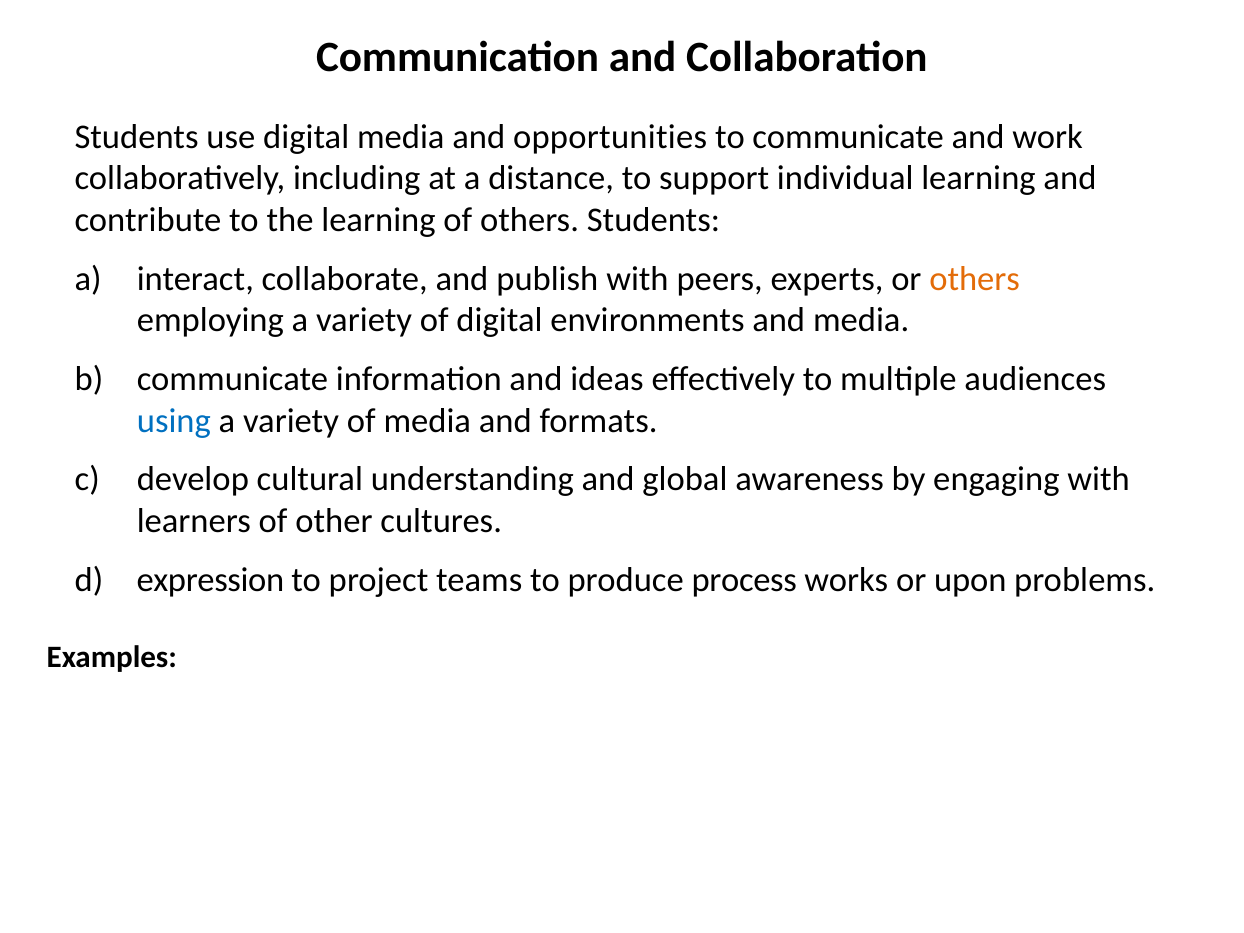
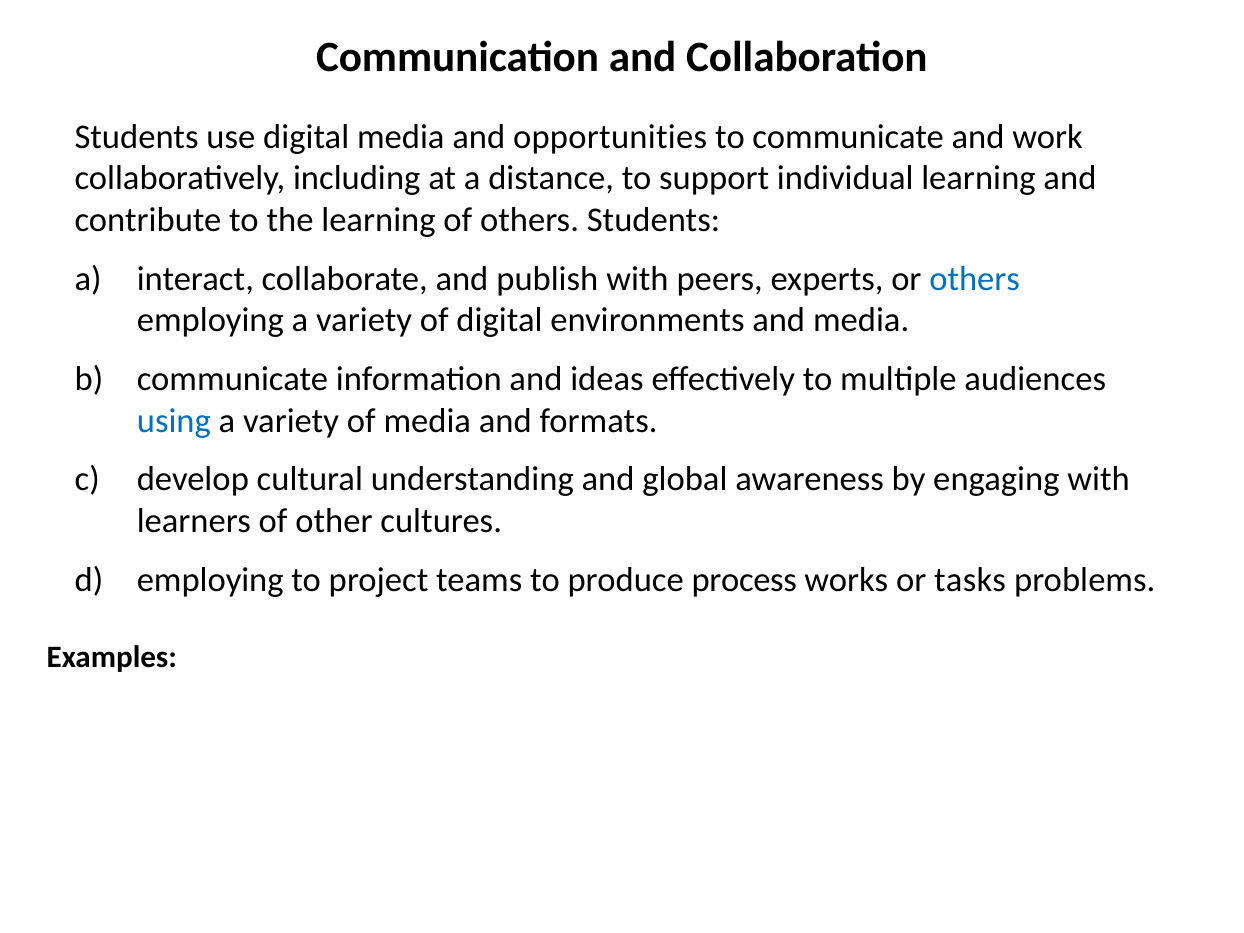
others colour: orange -> blue (975, 279)
expression: expression -> employing (210, 580)
upon: upon -> tasks (970, 580)
